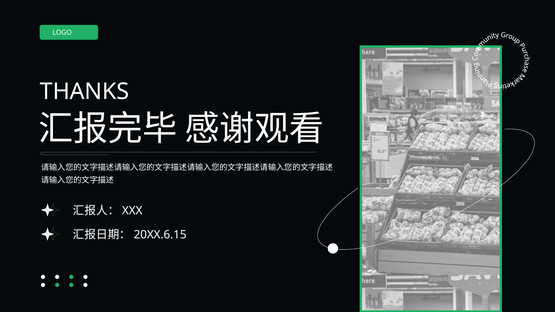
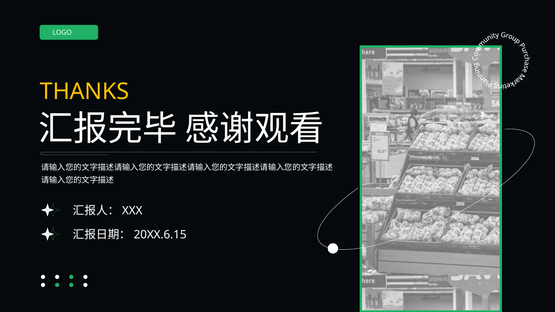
THANKS colour: white -> yellow (84, 92)
